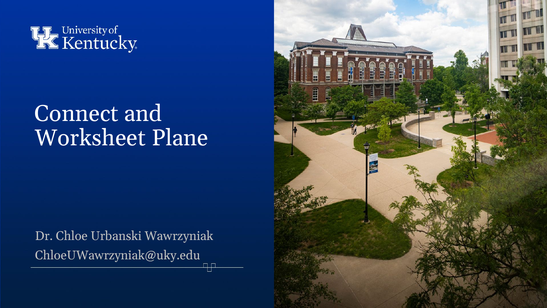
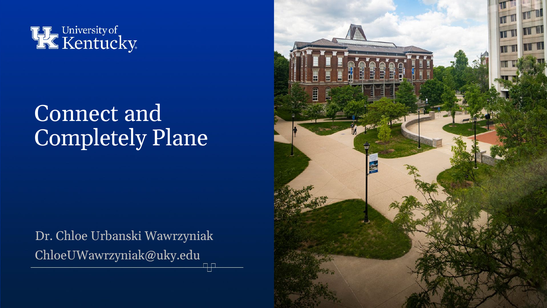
Worksheet: Worksheet -> Completely (91, 138)
